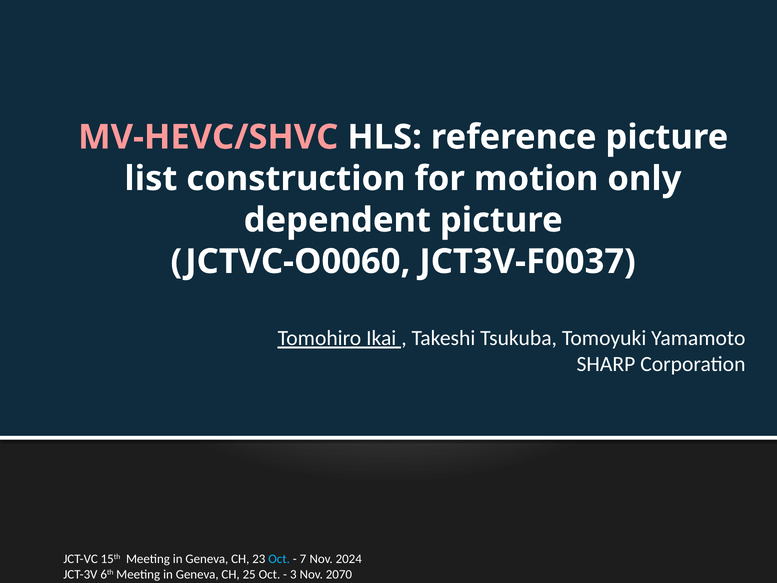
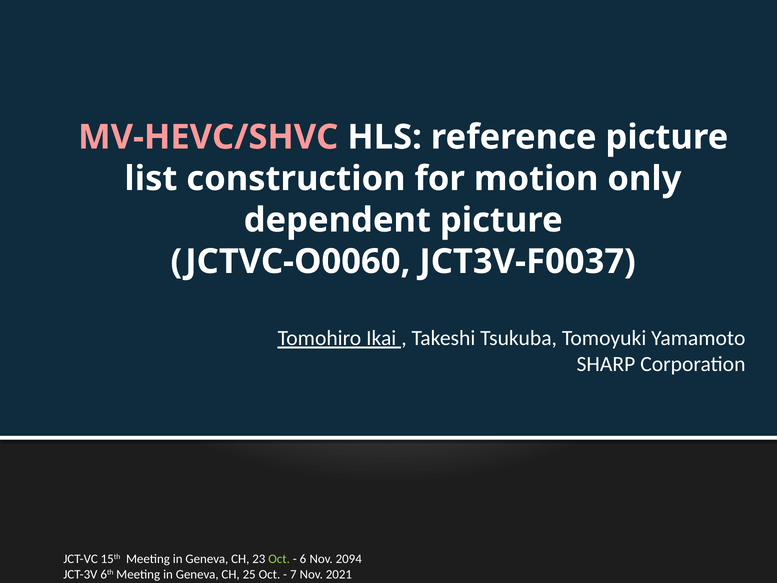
Oct colour: light blue -> light green (279, 559)
7: 7 -> 6 (303, 559)
2024: 2024 -> 2094 (349, 559)
3: 3 -> 7 (293, 574)
2070: 2070 -> 2021 (339, 574)
